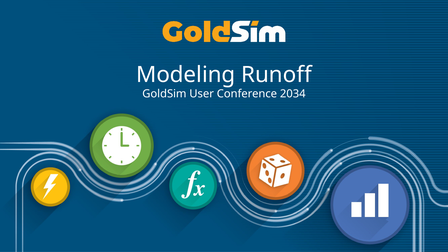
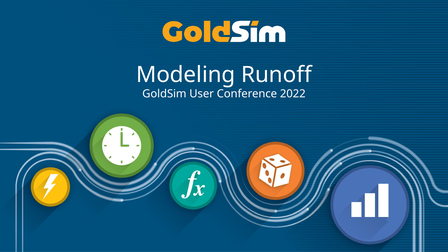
2034: 2034 -> 2022 (293, 94)
